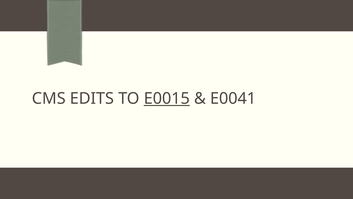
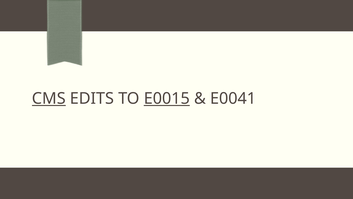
CMS underline: none -> present (49, 98)
